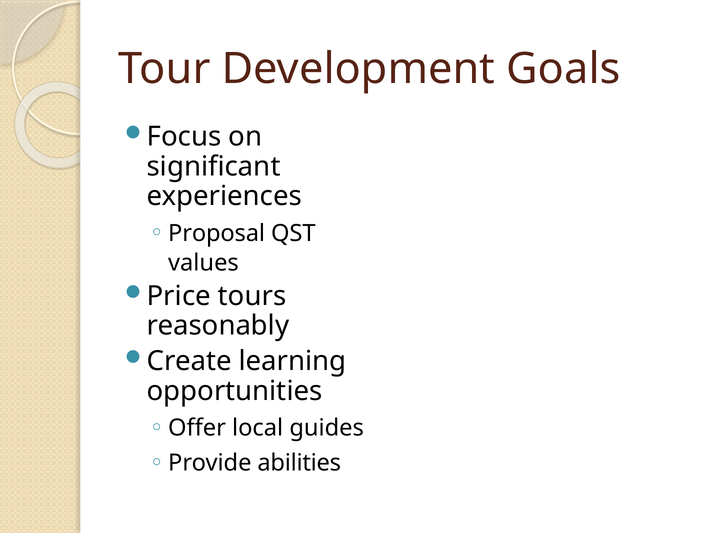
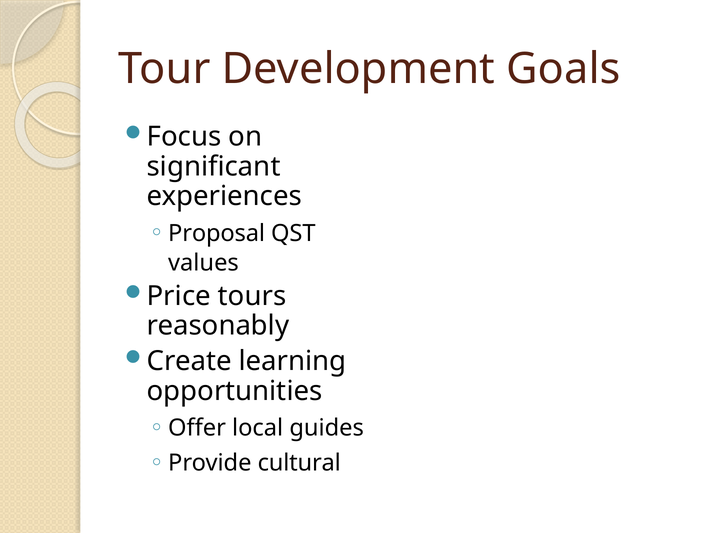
abilities: abilities -> cultural (299, 463)
